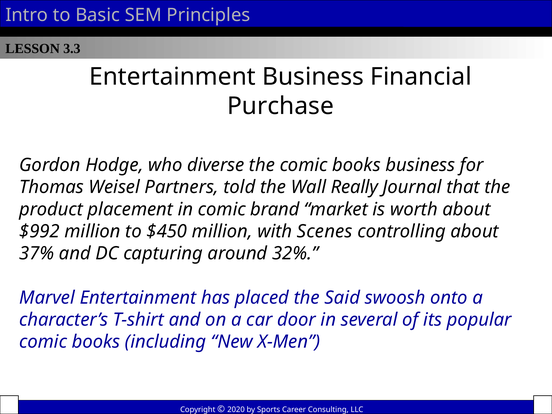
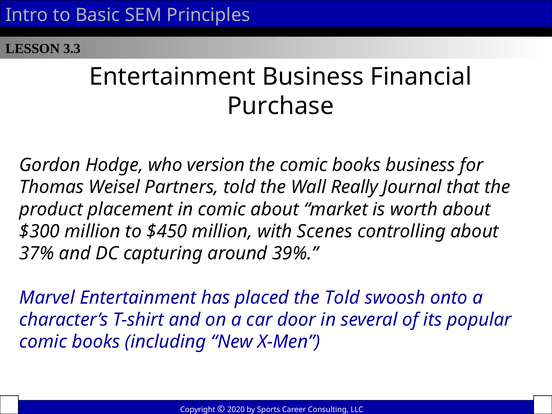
diverse: diverse -> version (216, 165)
comic brand: brand -> about (275, 209)
$992: $992 -> $300 (39, 231)
32%: 32% -> 39% (295, 253)
the Said: Said -> Told (342, 298)
